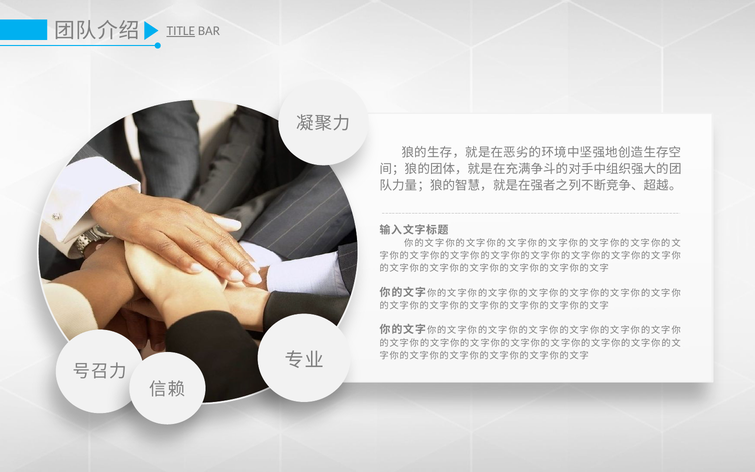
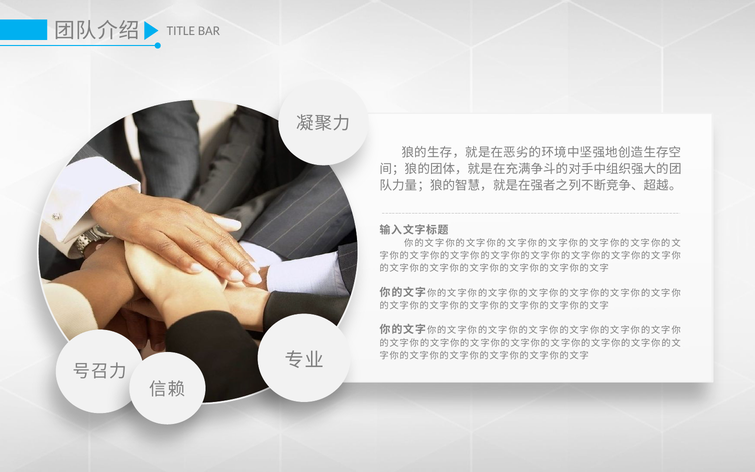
TITLE underline: present -> none (181, 31)
